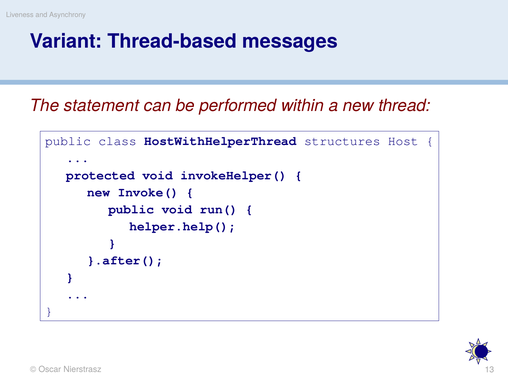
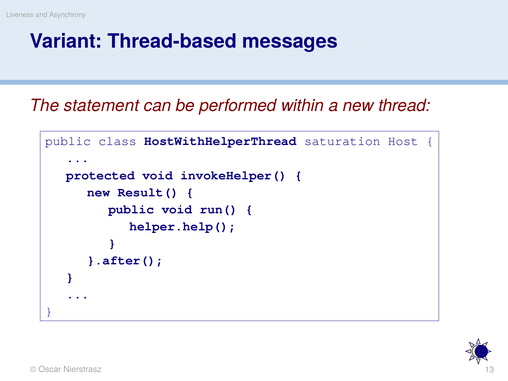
structures: structures -> saturation (342, 141)
Invoke(: Invoke( -> Result( (148, 192)
